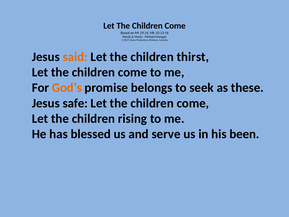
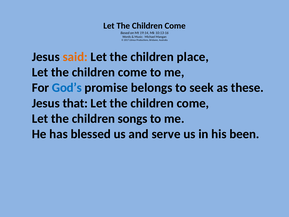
thirst: thirst -> place (193, 57)
God’s colour: orange -> blue (67, 88)
safe: safe -> that (75, 103)
rising: rising -> songs (133, 119)
